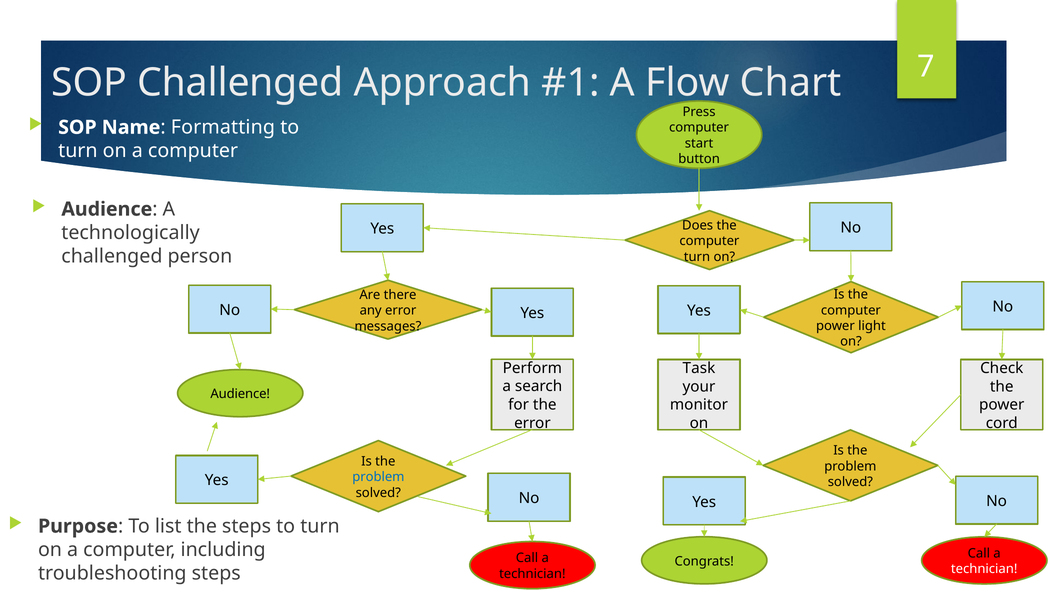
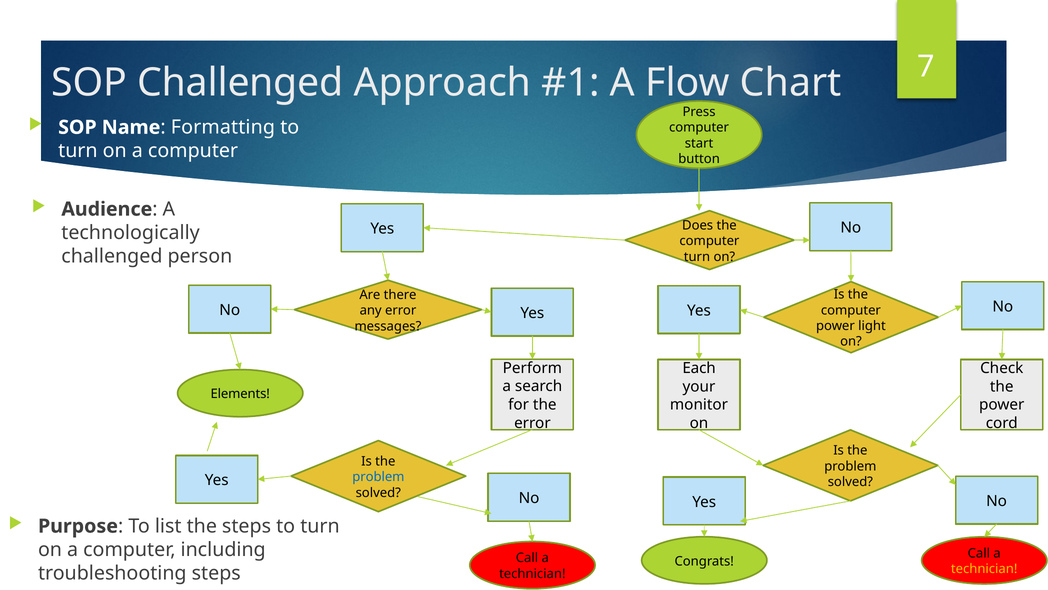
Task: Task -> Each (699, 368)
Audience: Audience -> Elements (240, 394)
technician colour: white -> yellow (984, 569)
